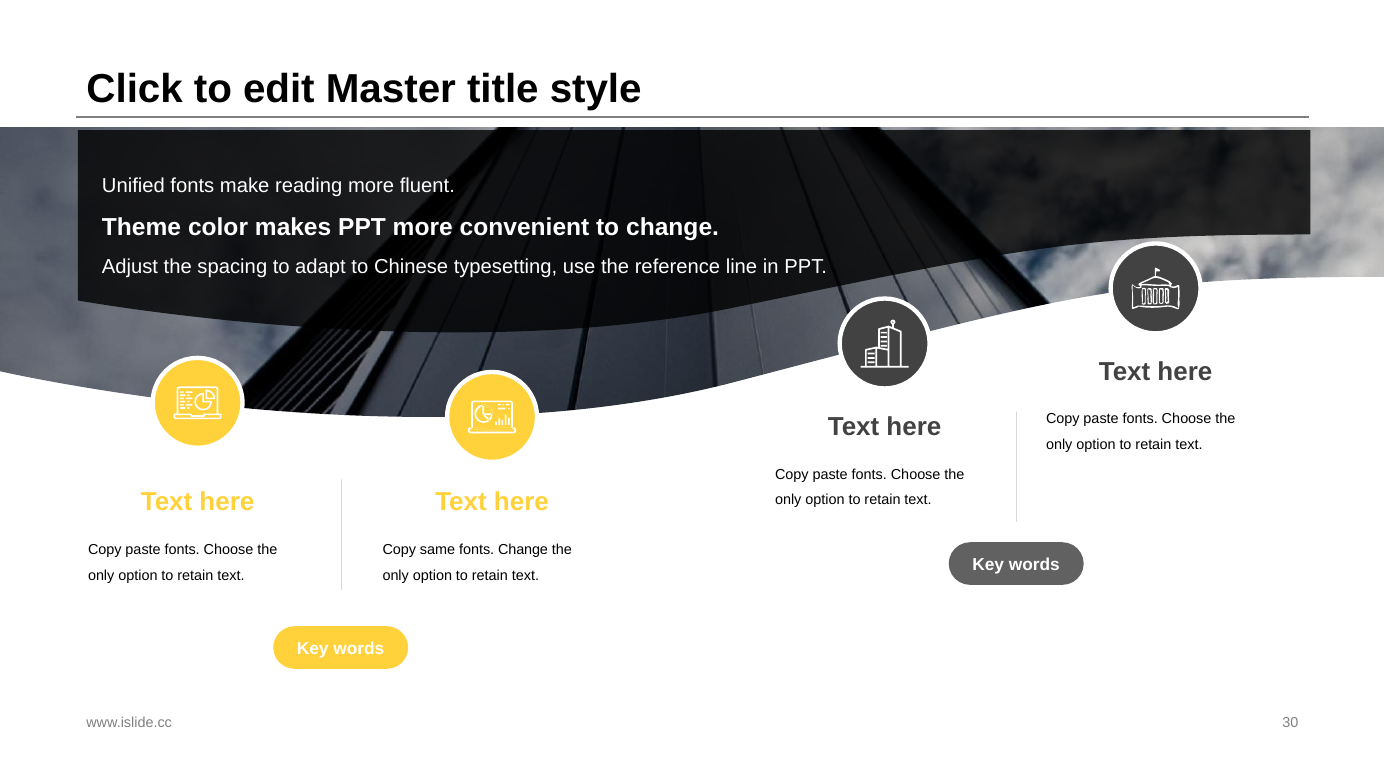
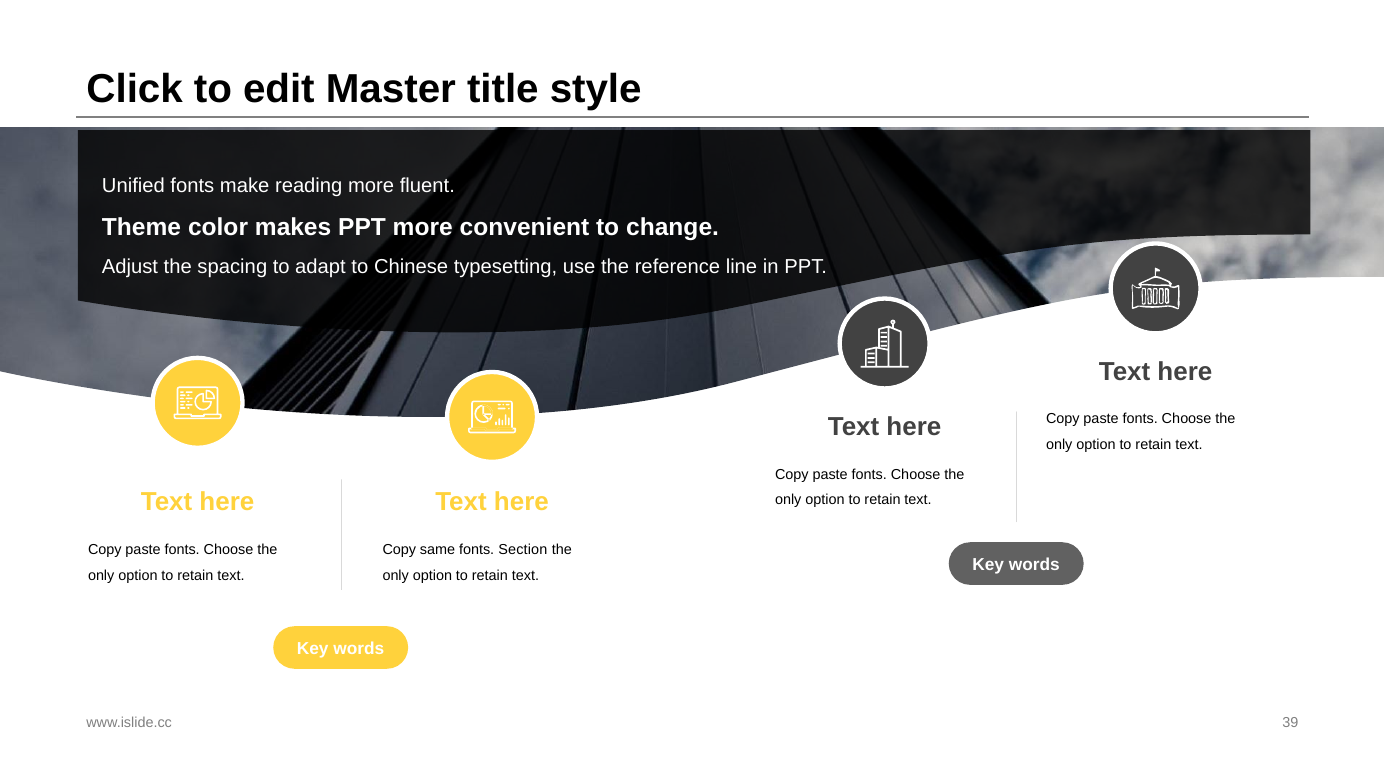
fonts Change: Change -> Section (523, 550)
30: 30 -> 39 (1290, 723)
